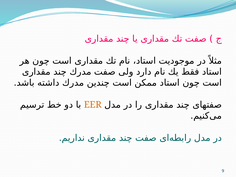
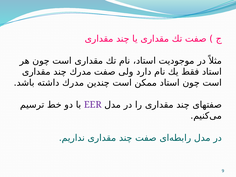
EER colour: orange -> purple (93, 105)
